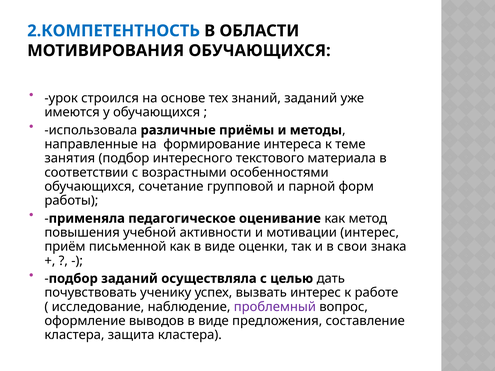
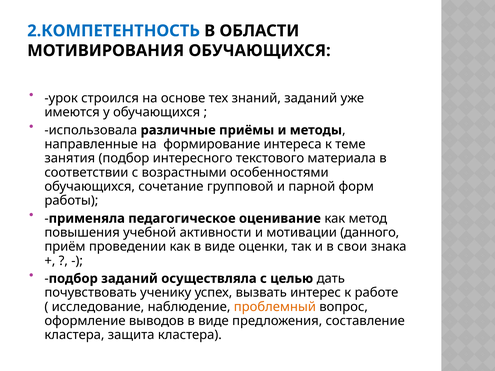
мотивации интерес: интерес -> данного (370, 233)
письменной: письменной -> проведении (128, 247)
проблемный colour: purple -> orange (275, 307)
